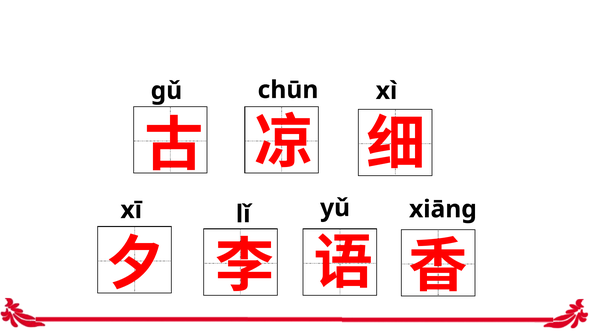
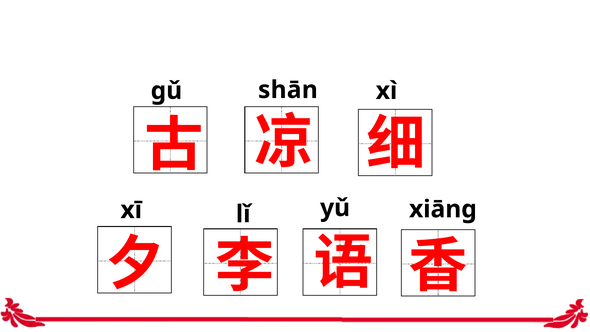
chūn: chūn -> shān (288, 90)
